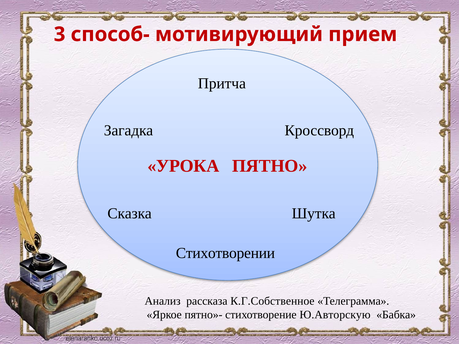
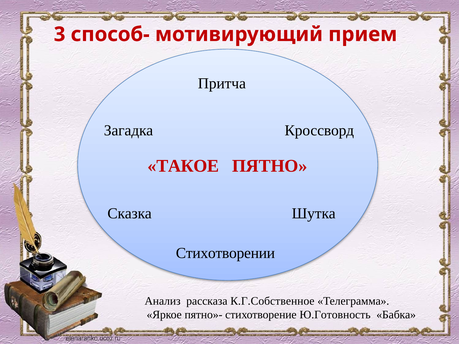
УРОКА: УРОКА -> ТАКОЕ (183, 166)
Ю.Авторскую: Ю.Авторскую -> Ю.Готовность (335, 315)
